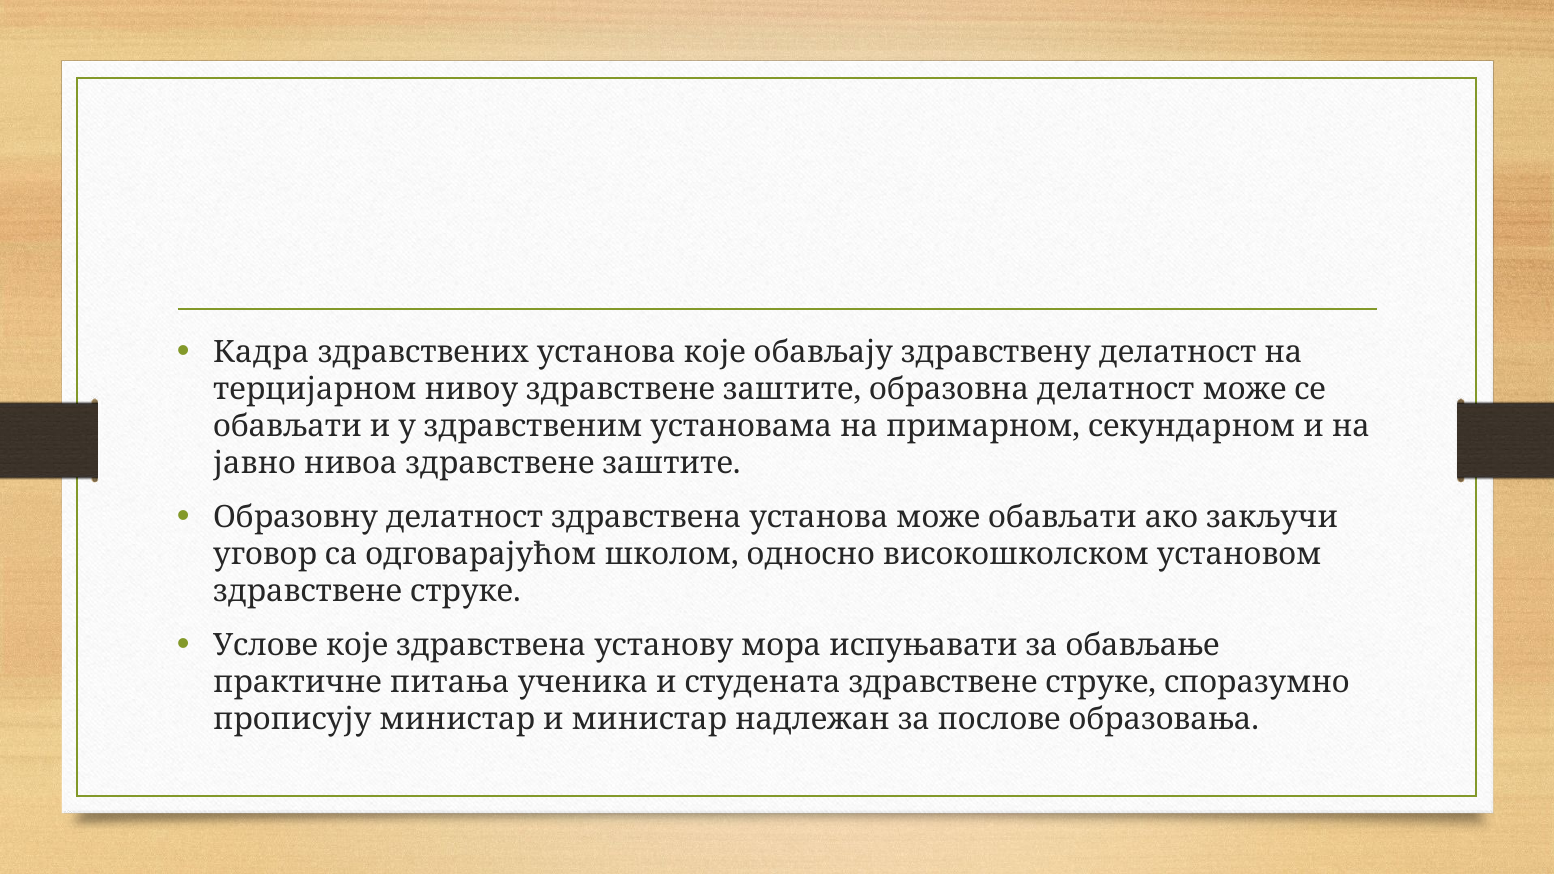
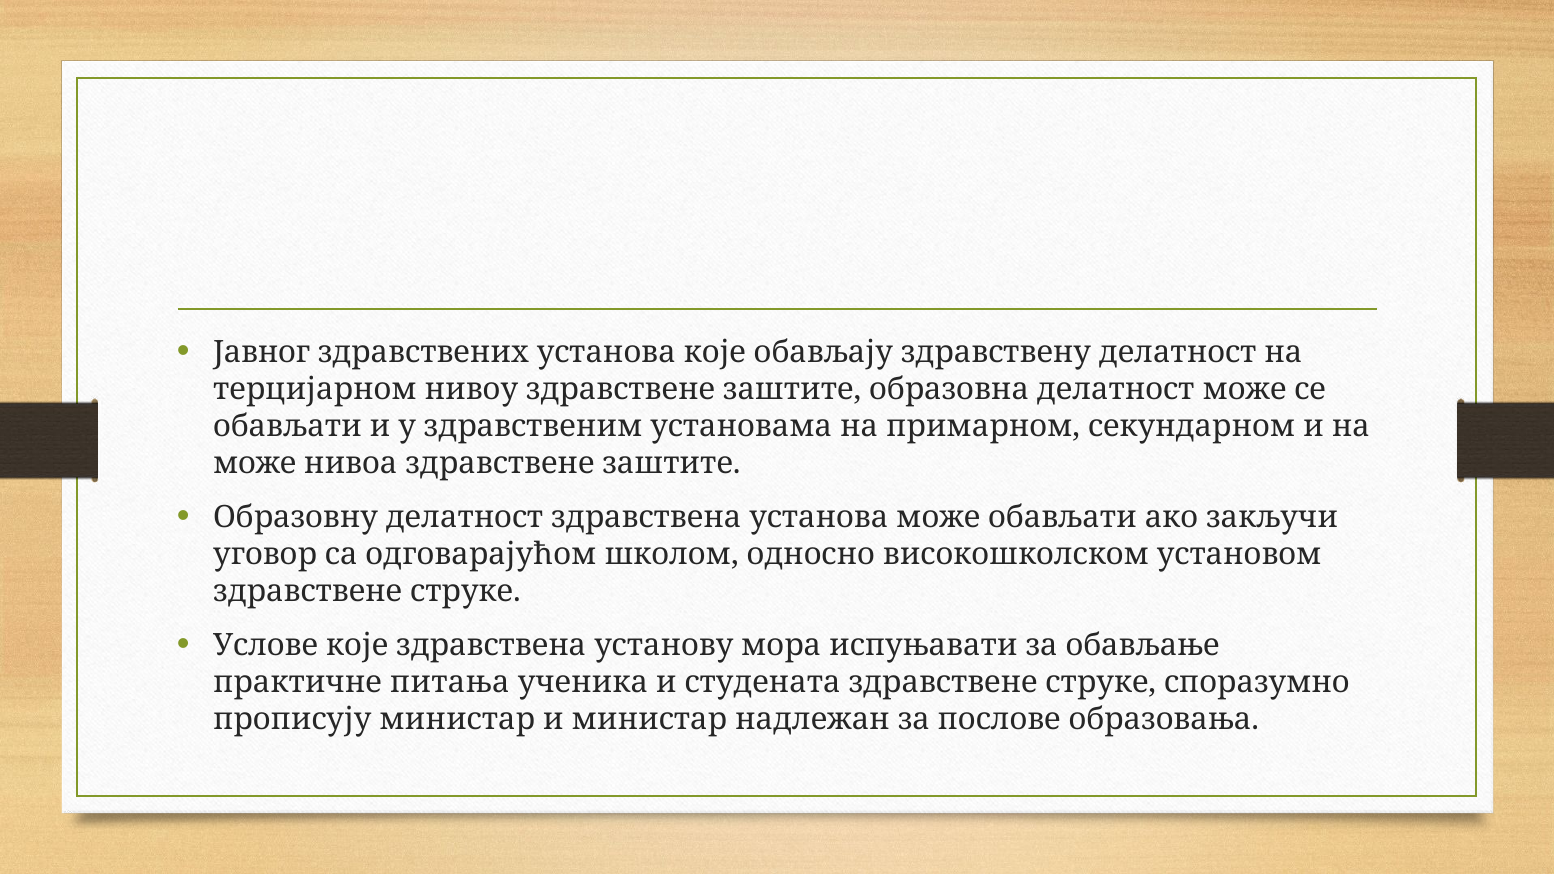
Кадра: Кадра -> Јавног (262, 352)
јавно: јавно -> може (255, 463)
